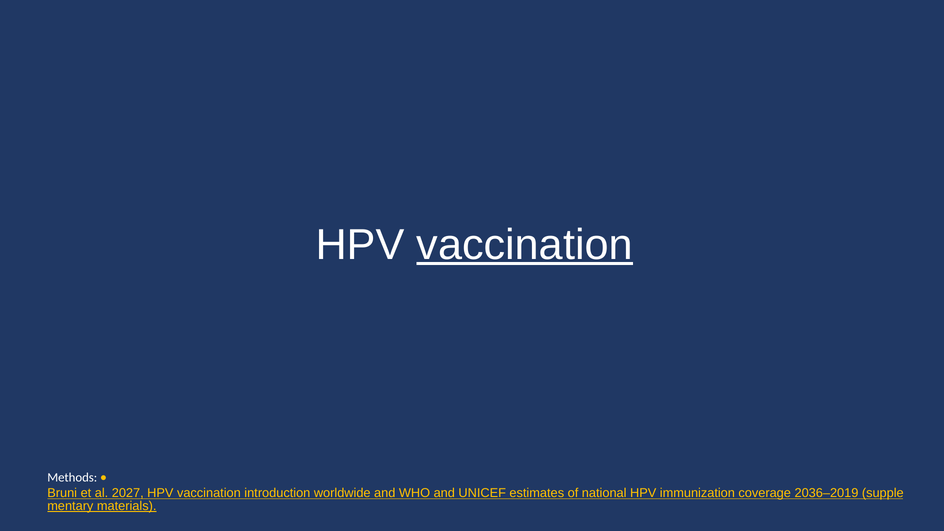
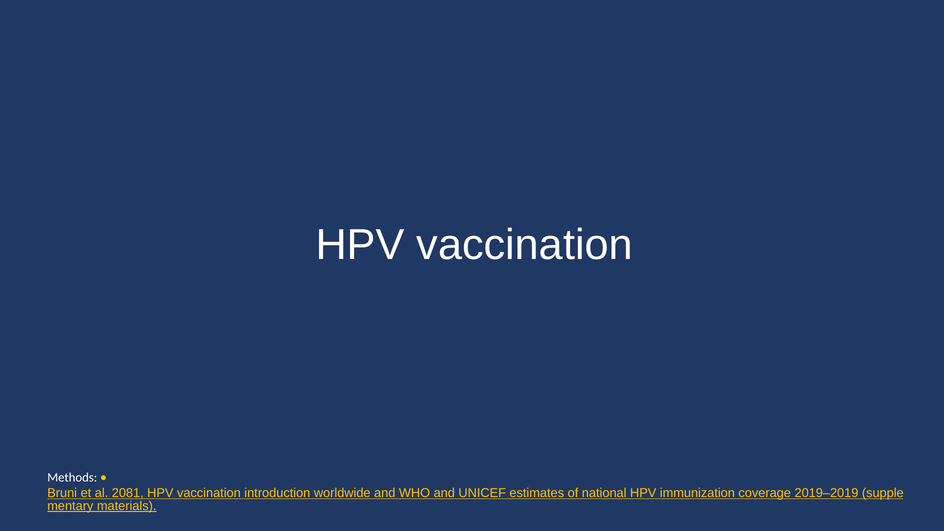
vaccination underline: present -> none (525, 245)
2027: 2027 -> 2081 (128, 493)
2036–2019: 2036–2019 -> 2019–2019 (826, 493)
